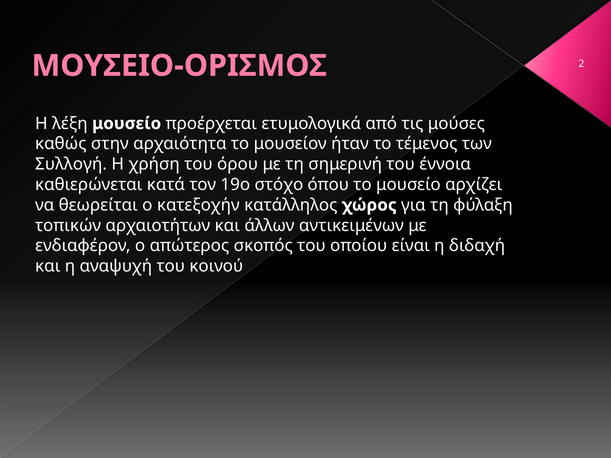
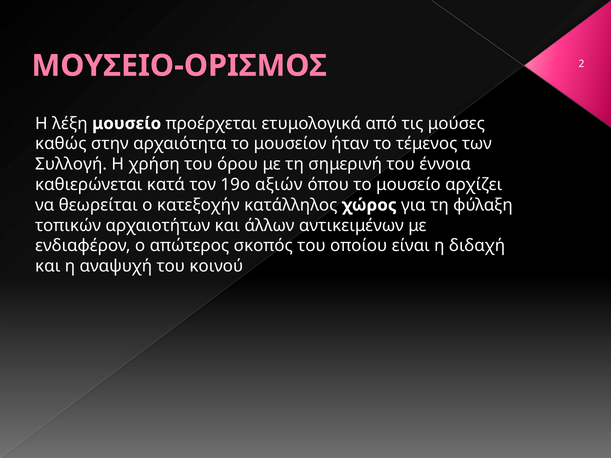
στόχο: στόχο -> αξιών (279, 185)
